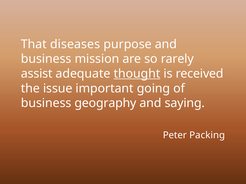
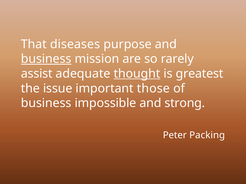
business underline: none -> present (46, 59)
received: received -> greatest (200, 74)
going: going -> those (153, 89)
geography: geography -> impossible (105, 103)
saying: saying -> strong (185, 103)
